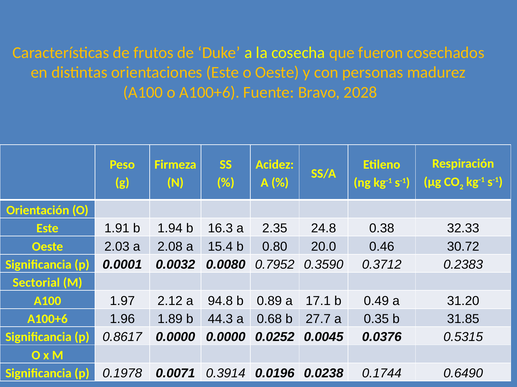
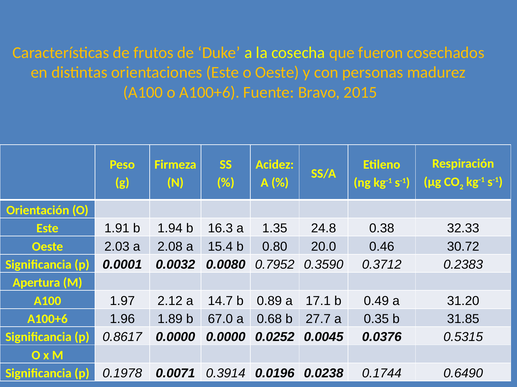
2028: 2028 -> 2015 (360, 92)
2.35: 2.35 -> 1.35 (275, 229)
Sectorial: Sectorial -> Apertura (36, 283)
94.8: 94.8 -> 14.7 (220, 301)
44.3: 44.3 -> 67.0 (220, 320)
